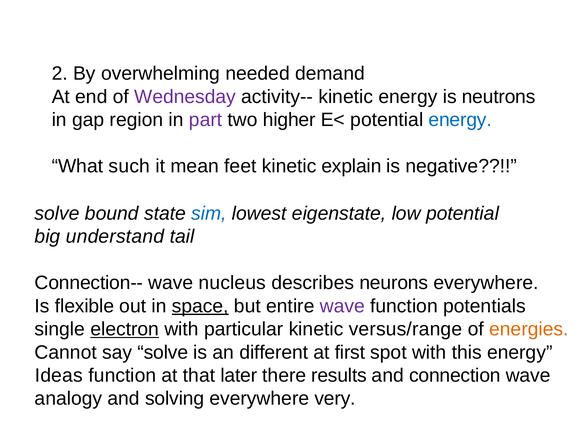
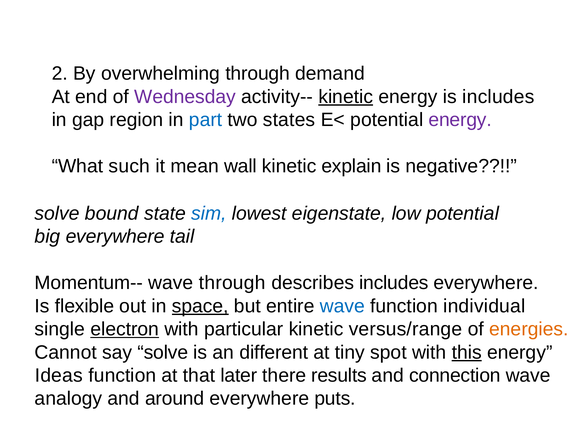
overwhelming needed: needed -> through (258, 74)
kinetic underline: none -> present (346, 97)
is neutrons: neutrons -> includes (498, 97)
part colour: purple -> blue (206, 120)
higher: higher -> states (289, 120)
energy colour: blue -> purple (460, 120)
feet: feet -> wall (240, 166)
big understand: understand -> everywhere (115, 237)
Connection--: Connection-- -> Momentum-- (89, 283)
wave nucleus: nucleus -> through (232, 283)
describes neurons: neurons -> includes (394, 283)
wave colour: purple -> blue (342, 306)
potentials: potentials -> individual (484, 306)
first: first -> tiny (350, 353)
this underline: none -> present (467, 353)
solving: solving -> around (175, 399)
very: very -> puts (335, 399)
